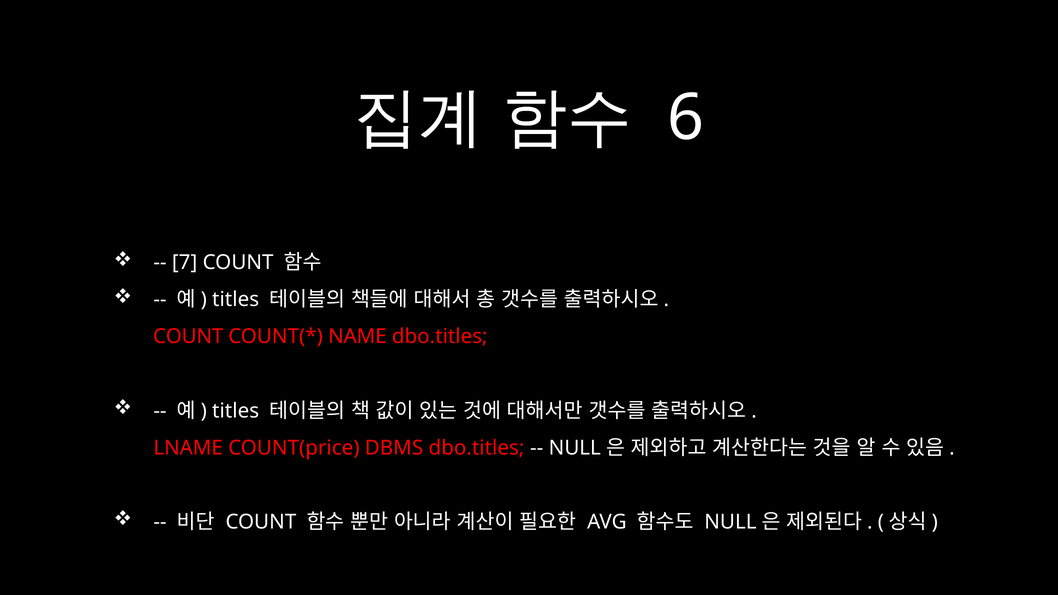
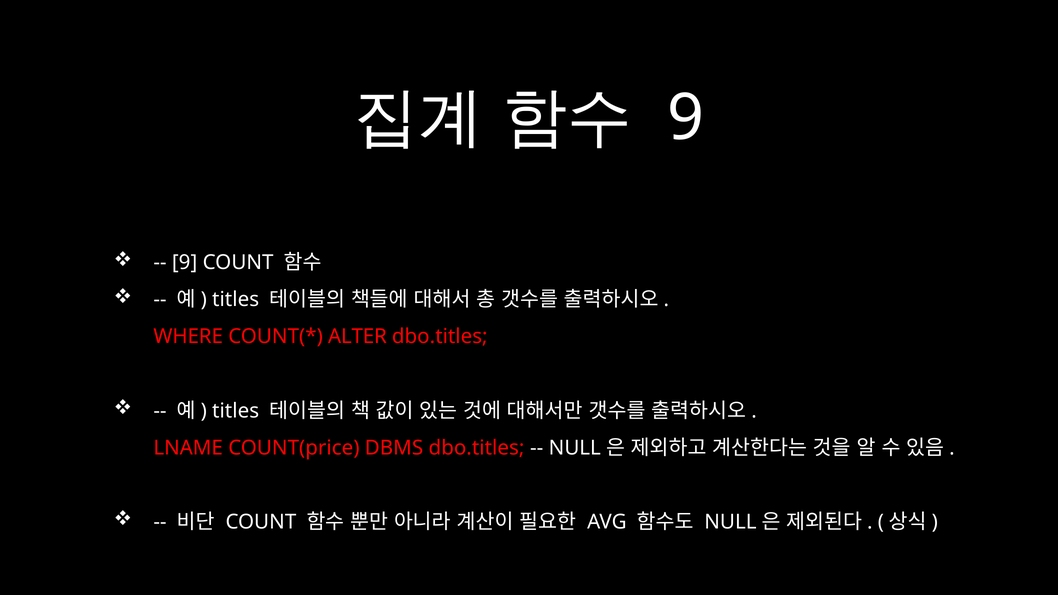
6: 6 -> 9 (686, 118)
7: 7 -> 9 (185, 263)
COUNT: COUNT -> WHERE (188, 337)
NAME: NAME -> ALTER (357, 337)
